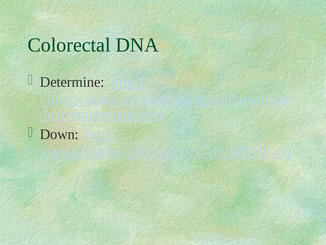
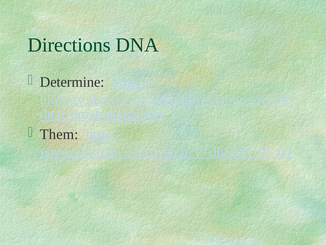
Colorectal: Colorectal -> Directions (69, 45)
Down: Down -> Them (59, 134)
